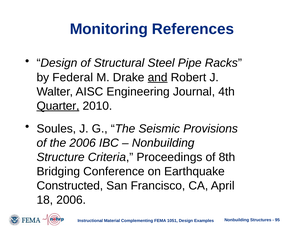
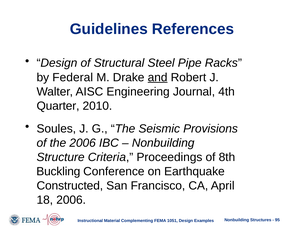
Monitoring: Monitoring -> Guidelines (109, 29)
Quarter underline: present -> none (58, 106)
Bridging: Bridging -> Buckling (58, 171)
